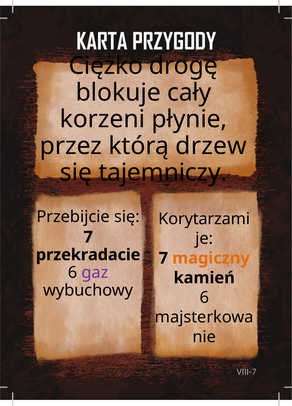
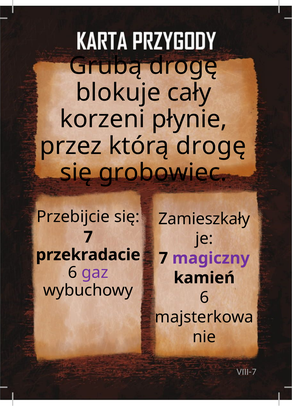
Ciężko: Ciężko -> Grubą (106, 66)
którą drzew: drzew -> drogę (211, 146)
tajemniczy: tajemniczy -> grobowiec (163, 173)
Korytarzami: Korytarzami -> Zamieszkały (204, 219)
magiczny colour: orange -> purple (211, 258)
